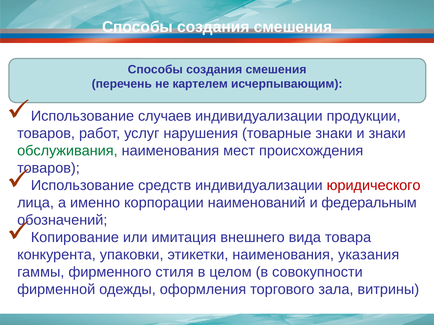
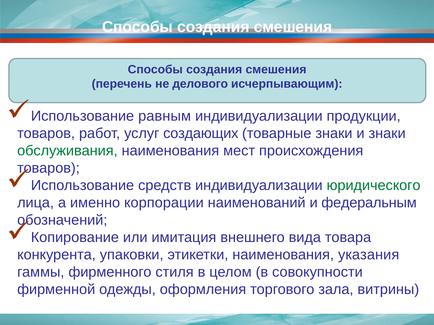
картелем: картелем -> делового (200, 84)
случаев: случаев -> равным (165, 116)
нарушения: нарушения -> создающих (201, 134)
юридического colour: red -> green (374, 186)
